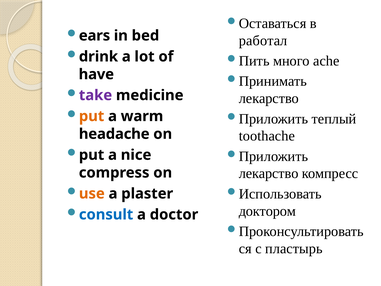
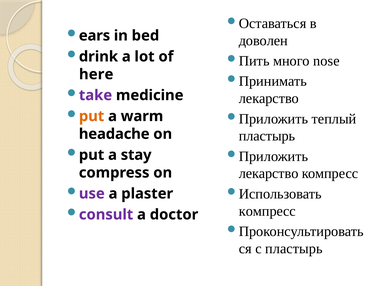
работал: работал -> доволен (263, 41)
ache: ache -> nose (326, 61)
have: have -> here (96, 74)
toothache: toothache -> пластырь (267, 136)
nice: nice -> stay (136, 155)
use colour: orange -> purple (92, 193)
доктором: доктором -> компресс (267, 211)
consult colour: blue -> purple (106, 214)
